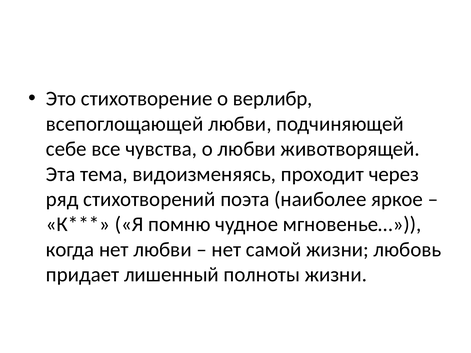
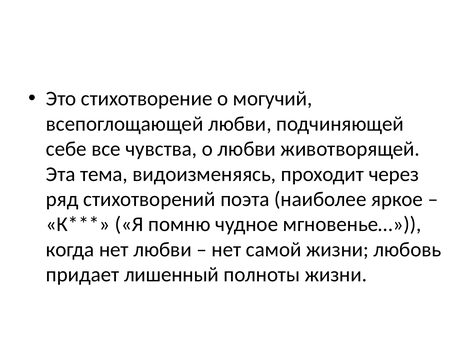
верлибр: верлибр -> могучий (273, 99)
